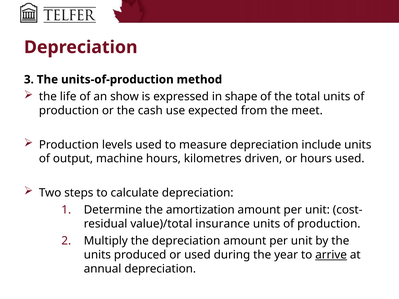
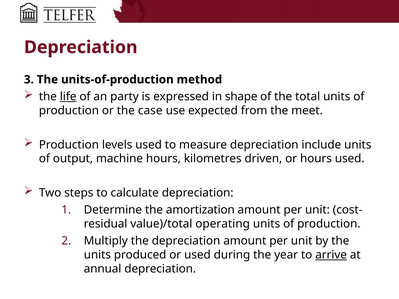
life underline: none -> present (68, 97)
show: show -> party (124, 97)
cash: cash -> case (150, 111)
insurance: insurance -> operating (223, 224)
